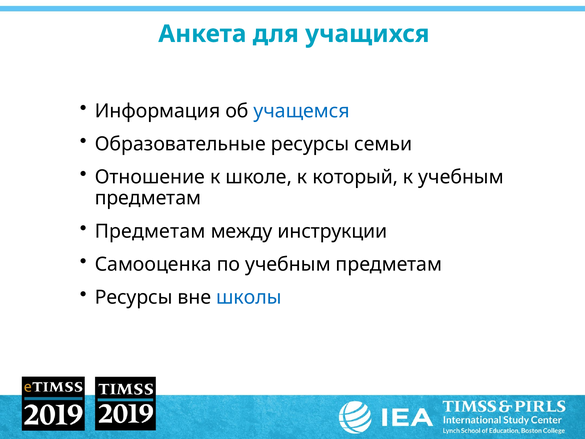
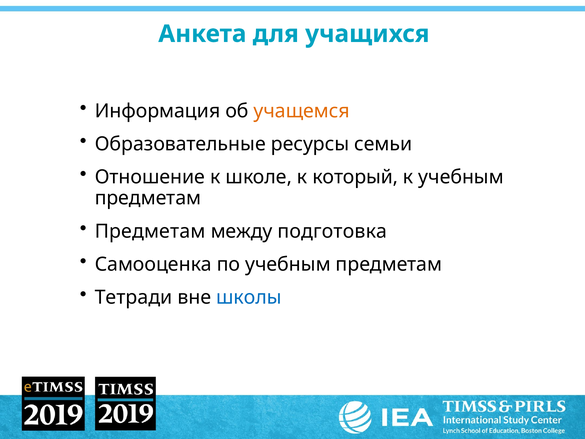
учащемся colour: blue -> orange (302, 111)
инструкции: инструкции -> подготовка (332, 231)
Ресурсы: Ресурсы -> Тетради (134, 297)
